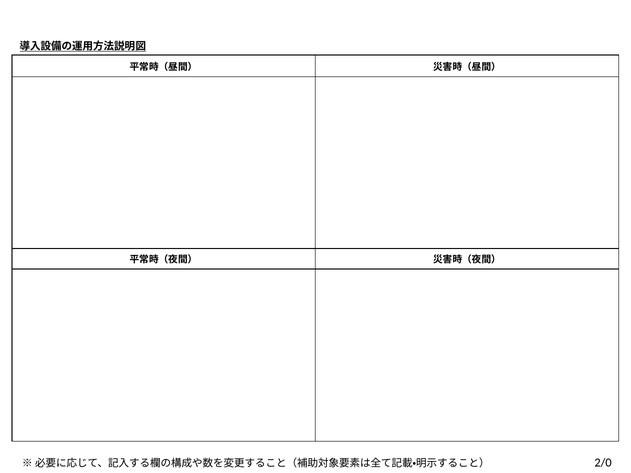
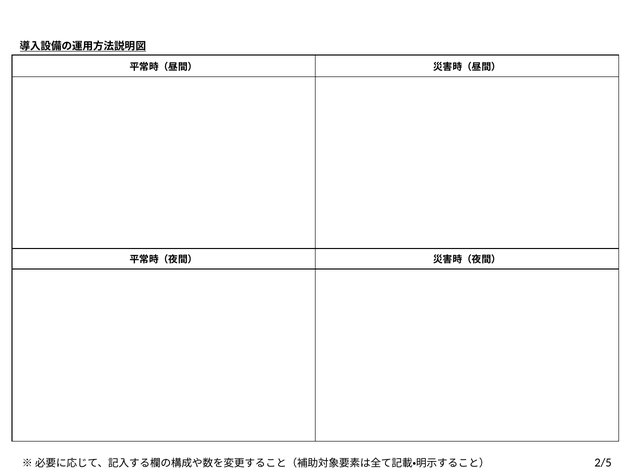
2/0: 2/0 -> 2/5 (603, 463)
